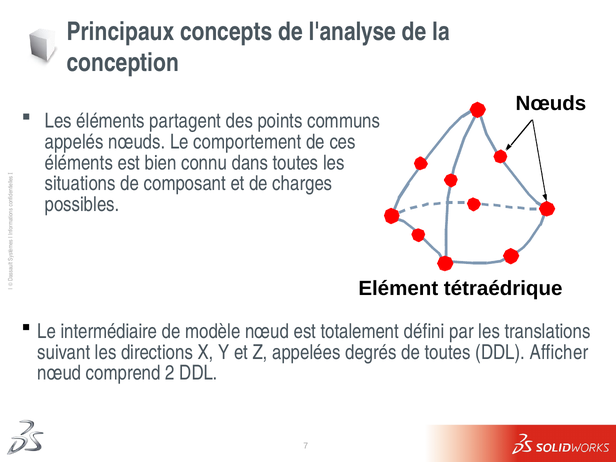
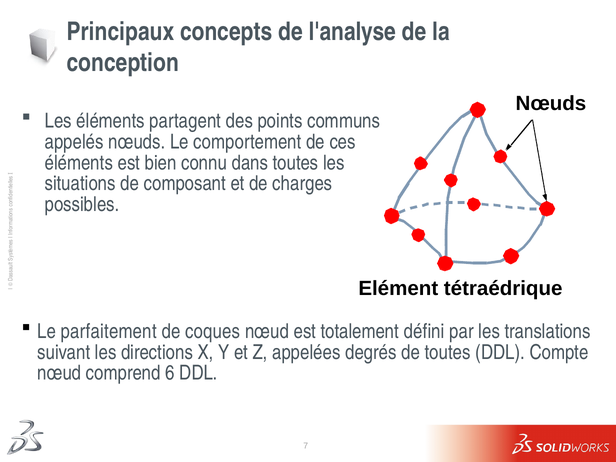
intermédiaire: intermédiaire -> parfaitement (109, 331)
modèle: modèle -> coques (213, 331)
Afficher: Afficher -> Compte (559, 352)
2: 2 -> 6 (170, 373)
